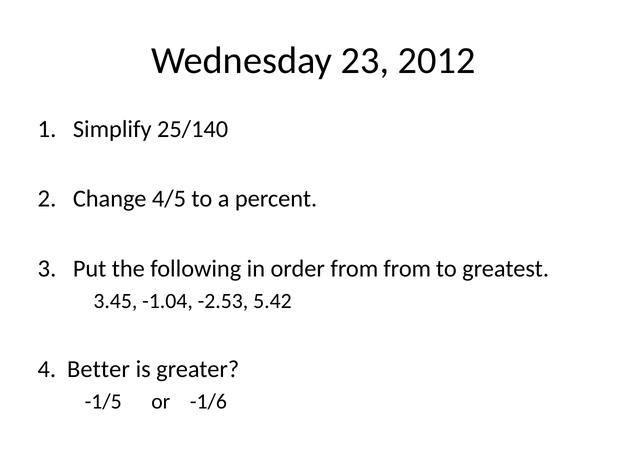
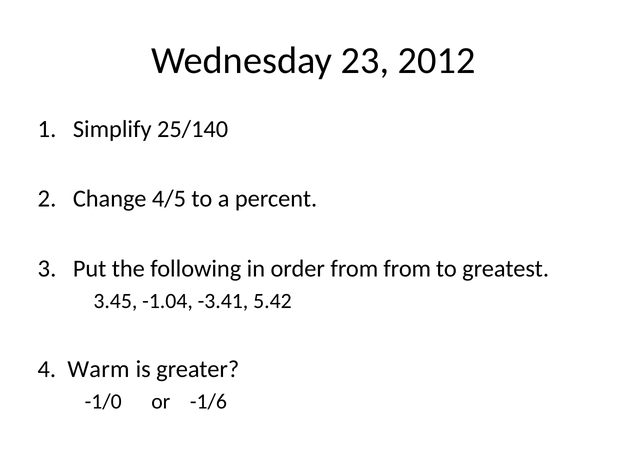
-2.53: -2.53 -> -3.41 (223, 301)
Better: Better -> Warm (98, 369)
-1/5: -1/5 -> -1/0 (103, 402)
